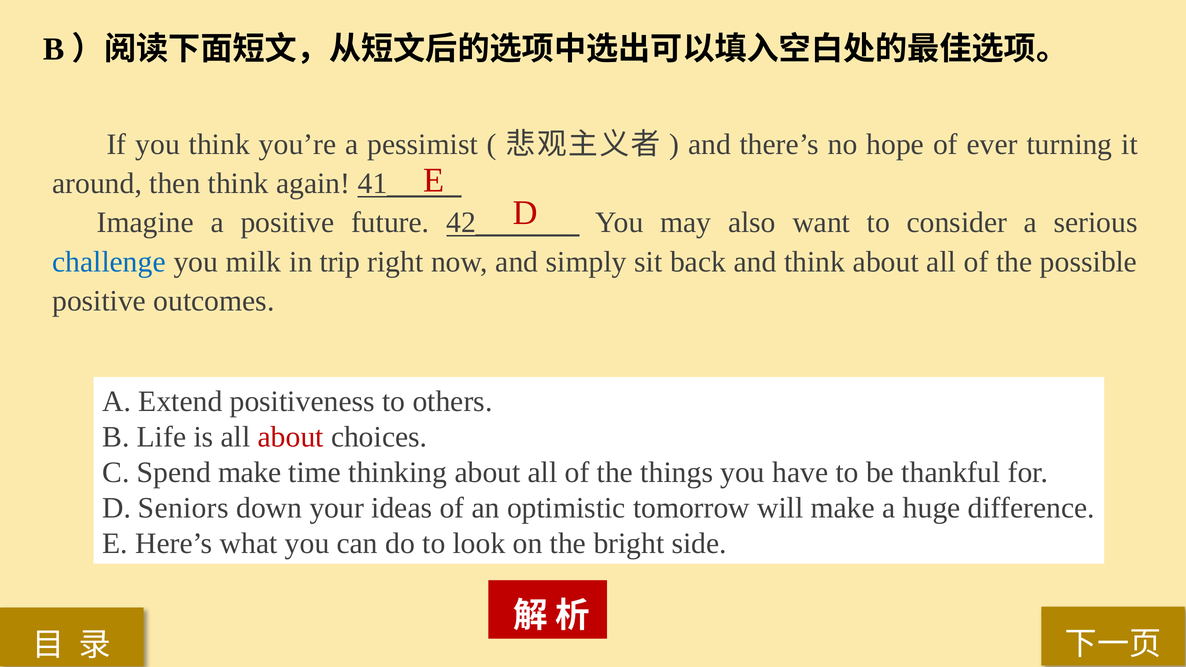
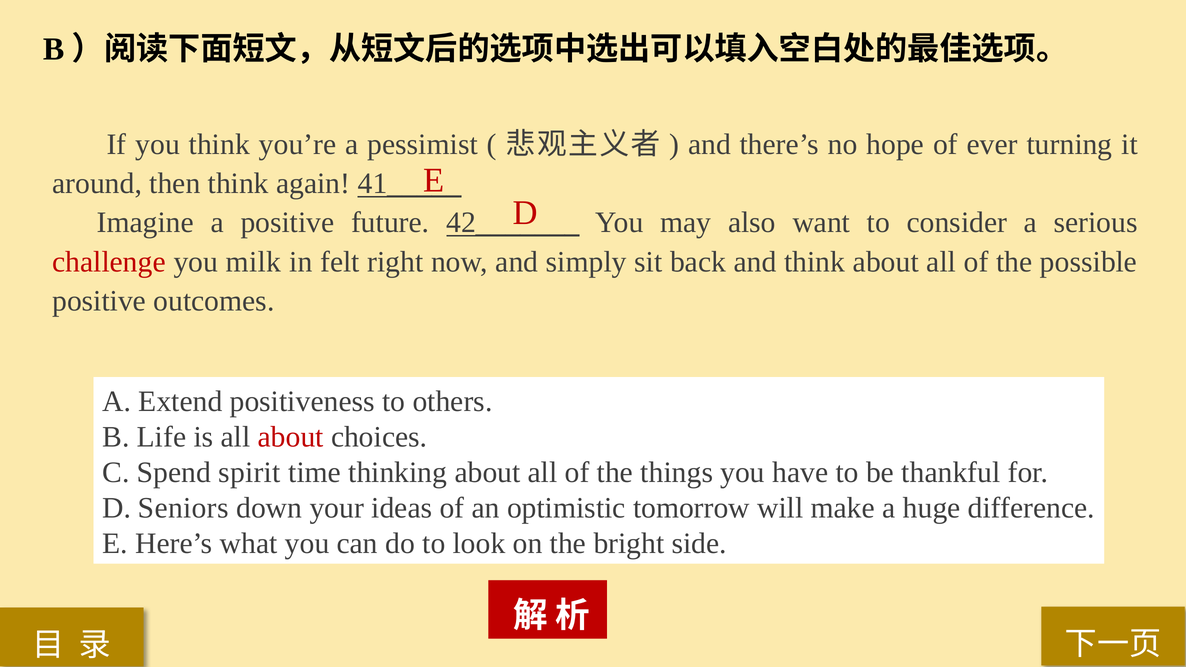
challenge colour: blue -> red (109, 262)
trip: trip -> felt (340, 262)
Spend make: make -> spirit (249, 473)
